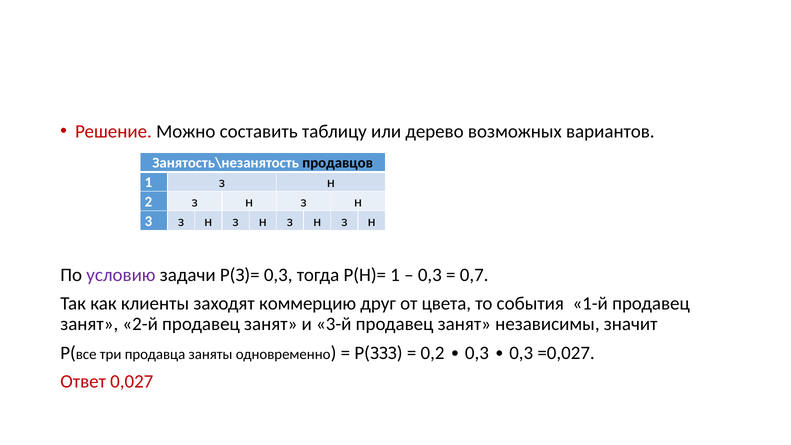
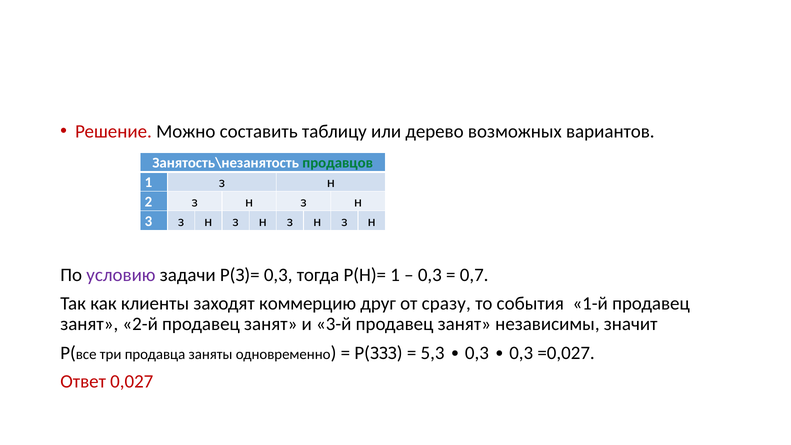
продавцов colour: black -> green (338, 163)
цвета: цвета -> сразу (446, 304)
0,2: 0,2 -> 5,3 (433, 353)
